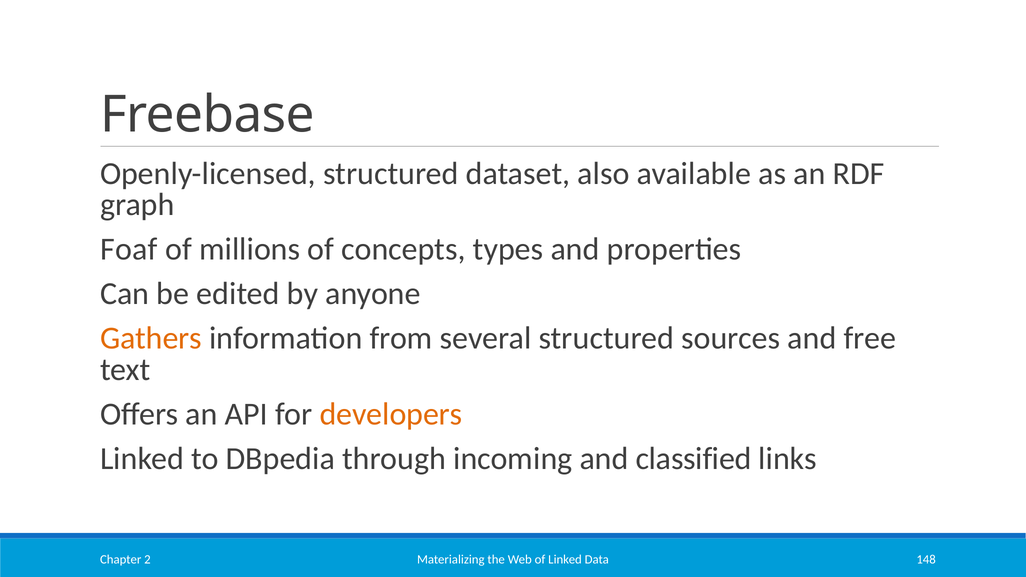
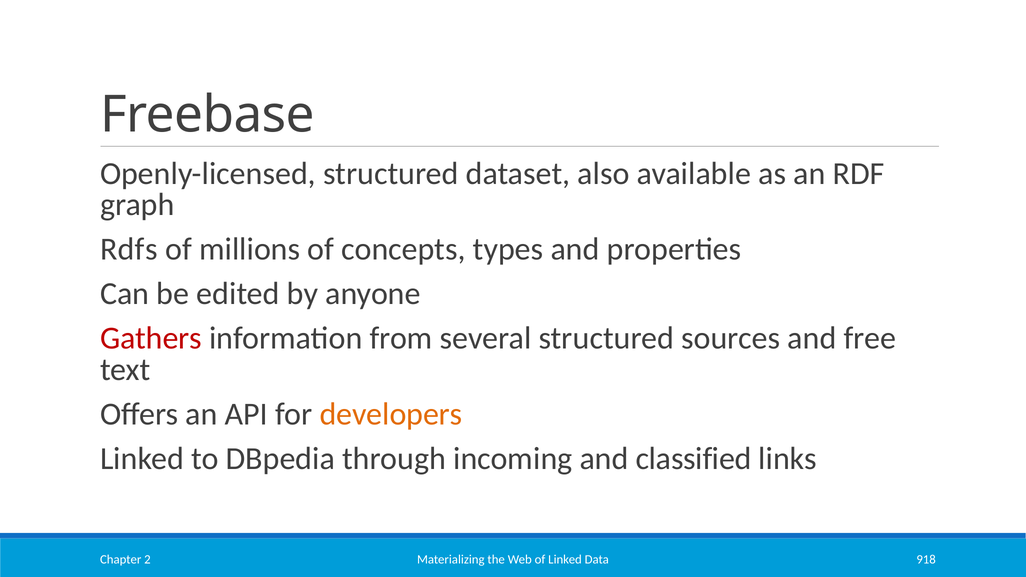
Foaf: Foaf -> Rdfs (129, 249)
Gathers colour: orange -> red (151, 338)
148: 148 -> 918 (926, 560)
